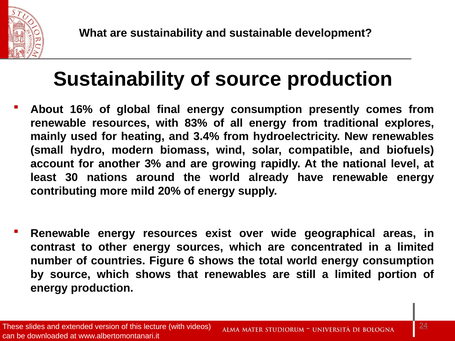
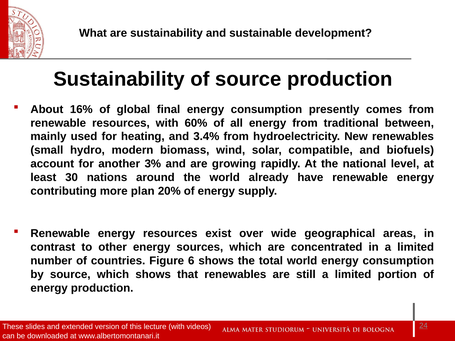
83%: 83% -> 60% (196, 123)
explores: explores -> between (409, 123)
mild: mild -> plan (143, 191)
